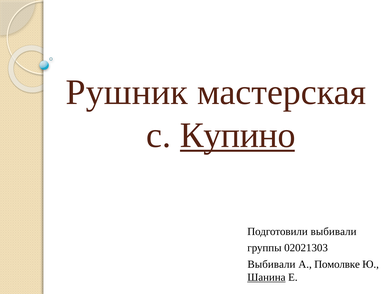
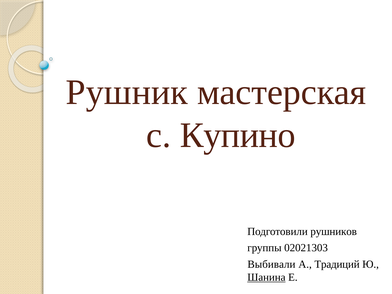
Купино underline: present -> none (238, 135)
Подготовили выбивали: выбивали -> рушников (334, 231)
Помолвке: Помолвке -> Традиций (337, 264)
